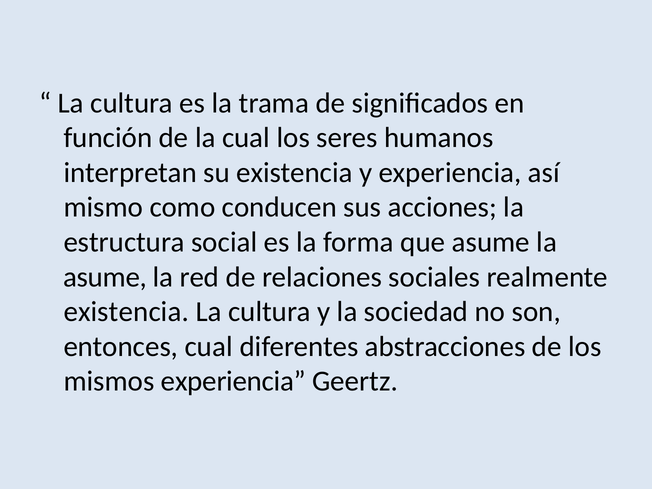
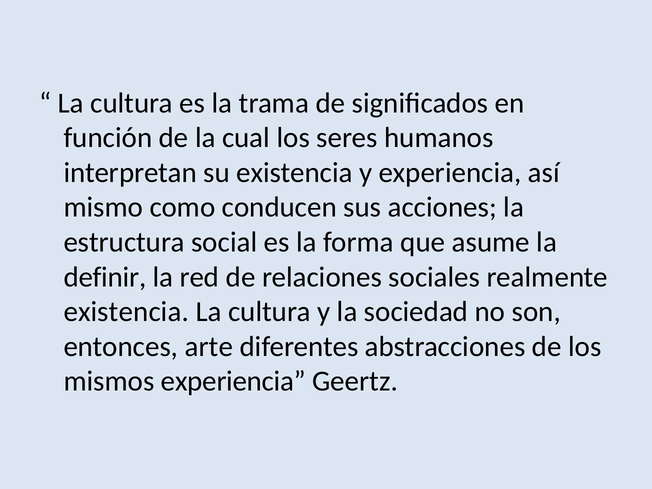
asume: asume -> definir (105, 277)
entonces cual: cual -> arte (209, 347)
